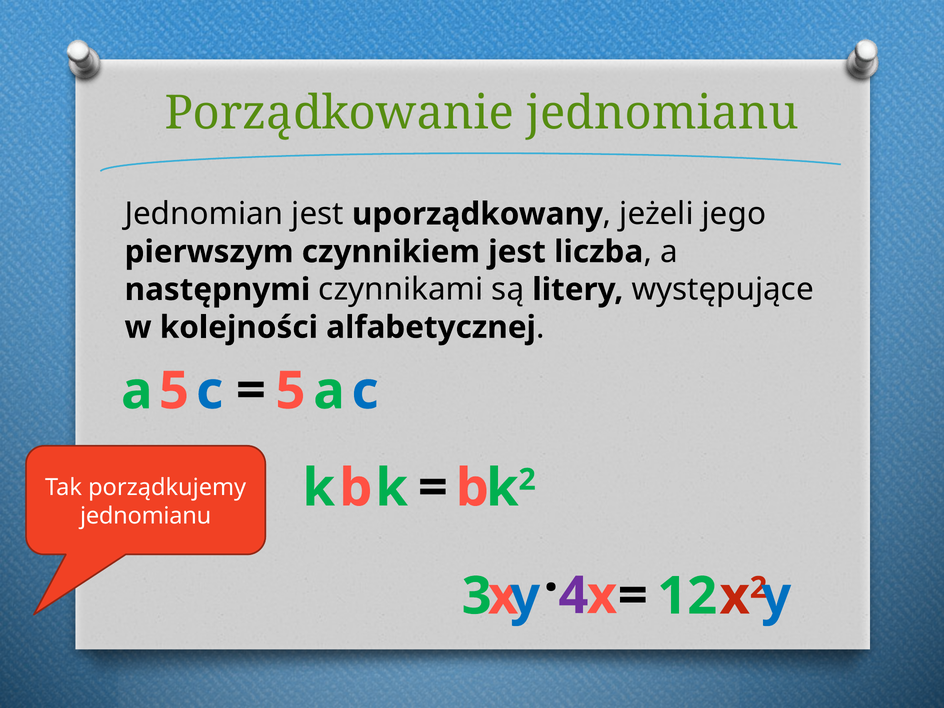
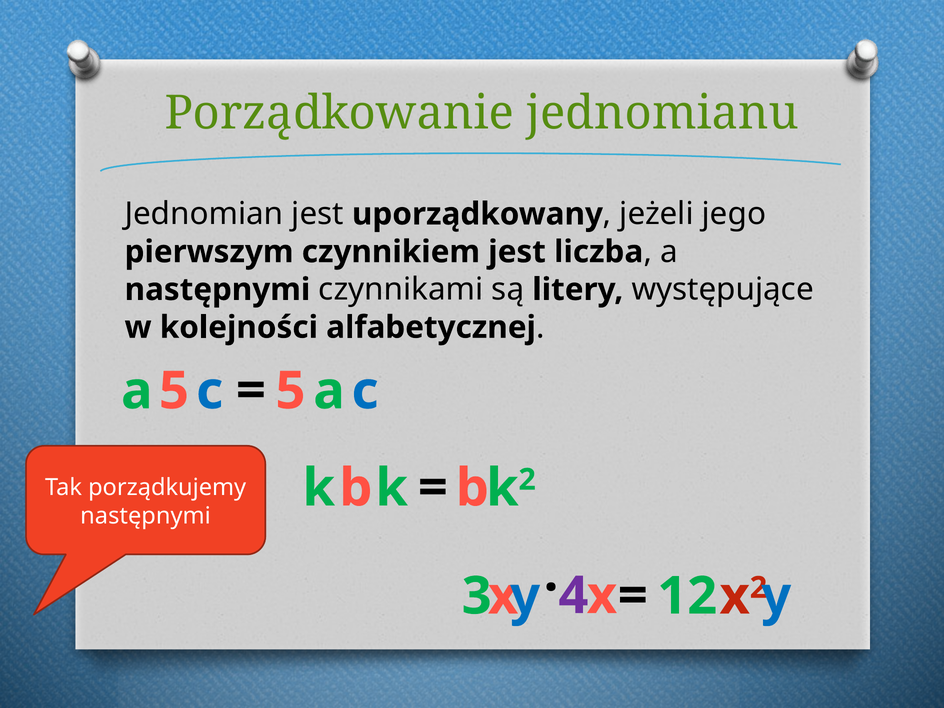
jednomianu: jednomianu -> następnymi (146, 516)
